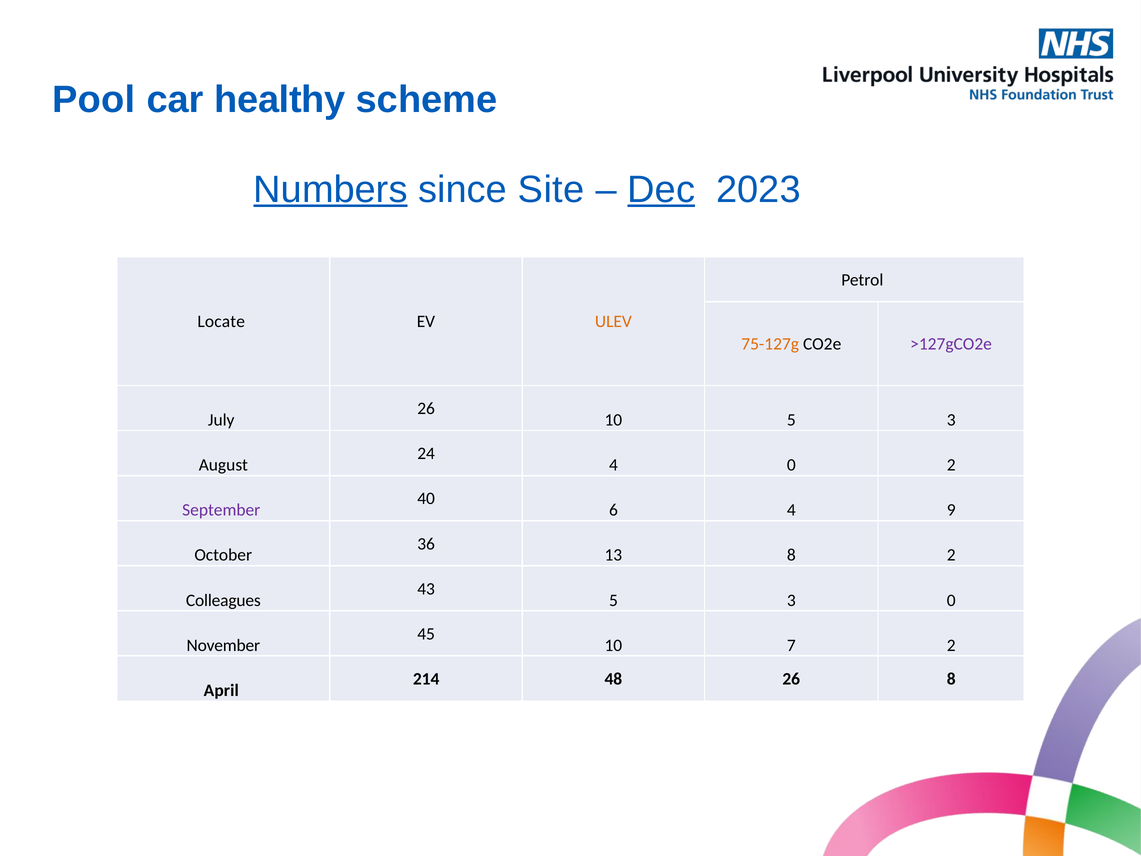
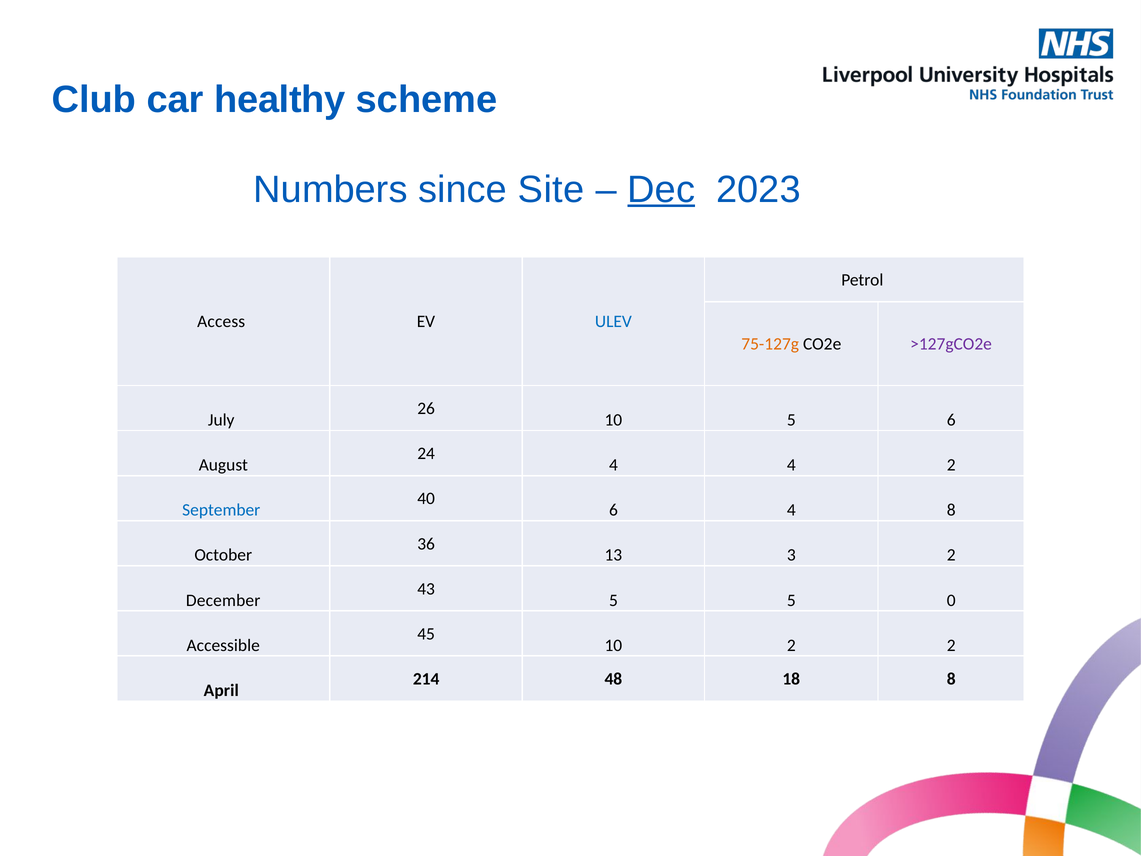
Pool: Pool -> Club (94, 100)
Numbers underline: present -> none (331, 189)
Locate: Locate -> Access (221, 322)
ULEV colour: orange -> blue (613, 322)
10 5 3: 3 -> 6 (951, 420)
4 0: 0 -> 4 (791, 465)
September colour: purple -> blue (221, 510)
4 9: 9 -> 8 (951, 510)
13 8: 8 -> 3 (791, 555)
Colleagues: Colleagues -> December (223, 600)
3: 3 -> 5 (791, 600)
November: November -> Accessible (223, 645)
10 7: 7 -> 2 (791, 645)
48 26: 26 -> 18 (791, 679)
